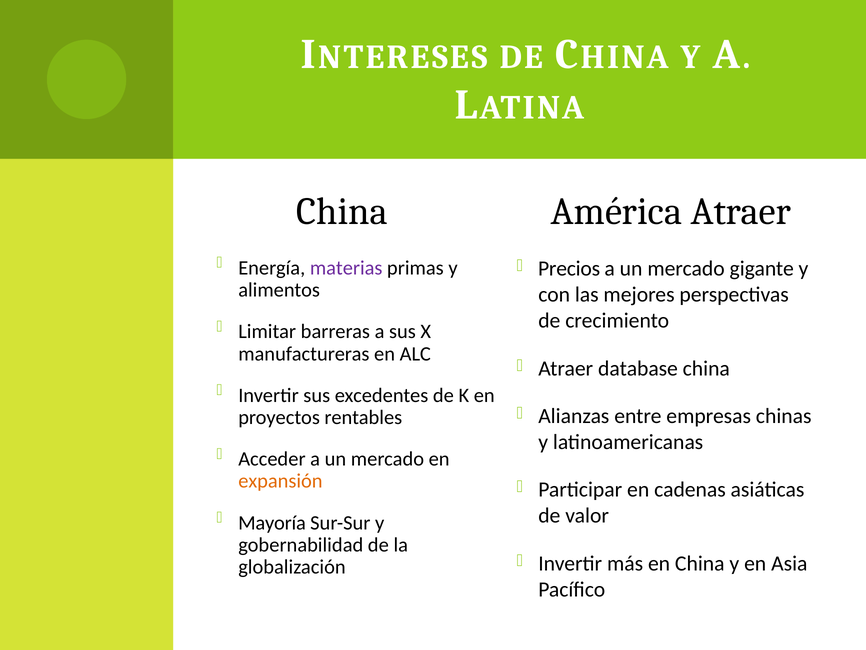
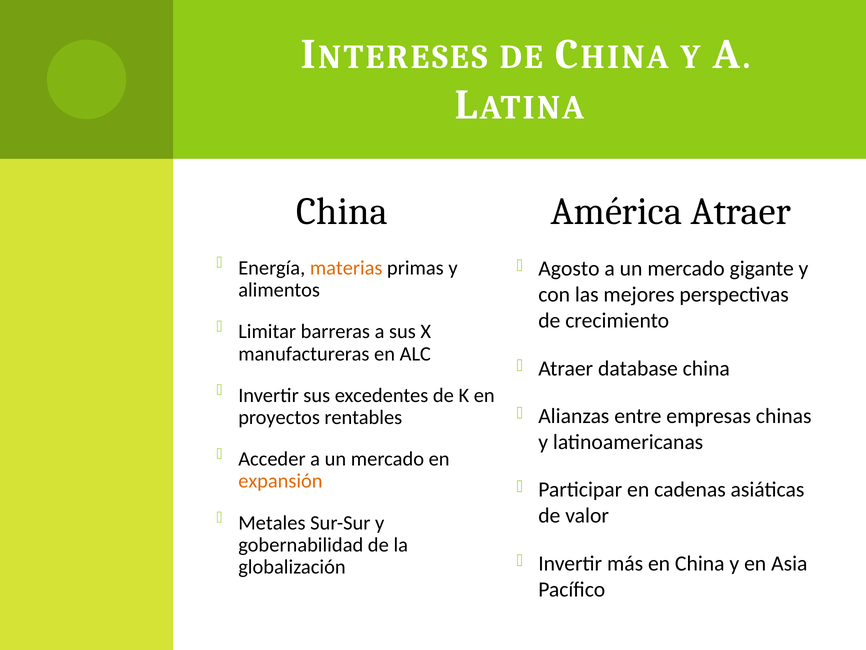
materias colour: purple -> orange (346, 268)
Precios: Precios -> Agosto (569, 269)
Mayoría: Mayoría -> Metales (272, 522)
